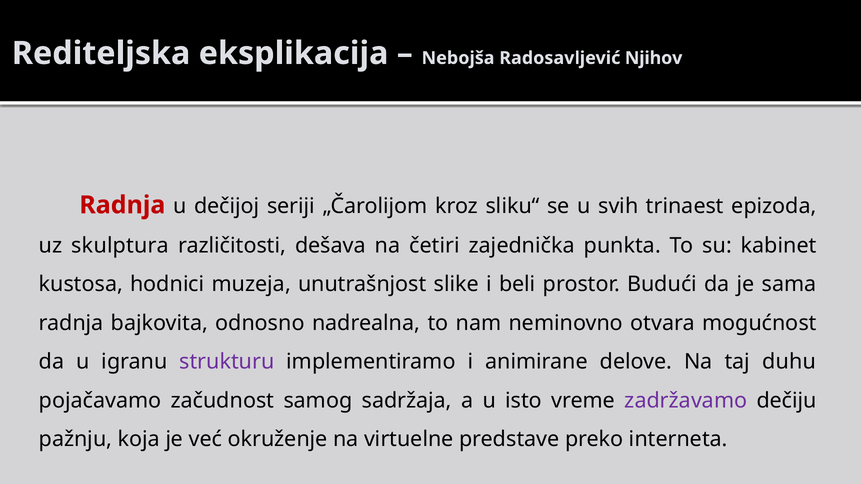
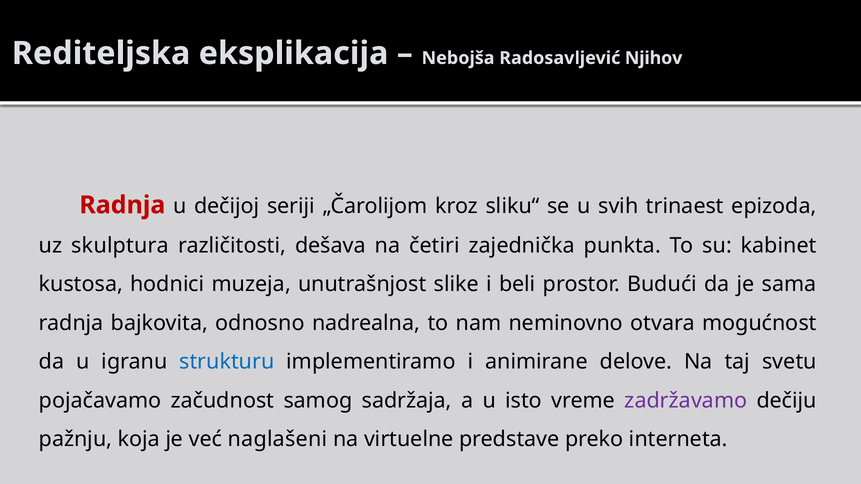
strukturu colour: purple -> blue (227, 362)
duhu: duhu -> svetu (789, 362)
okruženje: okruženje -> naglašeni (277, 440)
